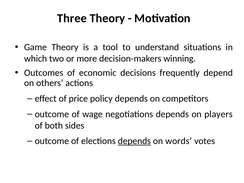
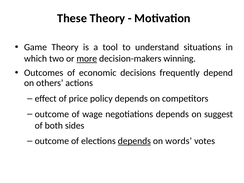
Three: Three -> These (72, 18)
more underline: none -> present (87, 59)
players: players -> suggest (219, 114)
